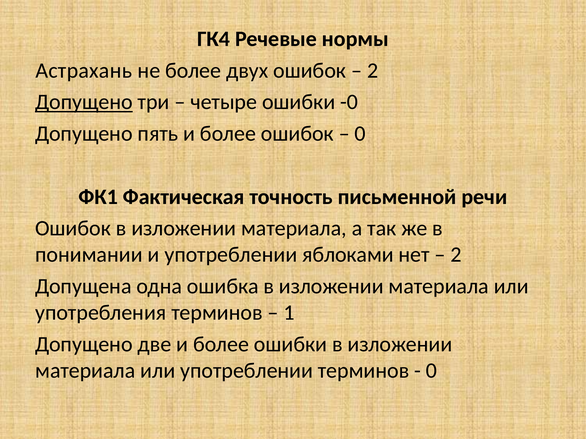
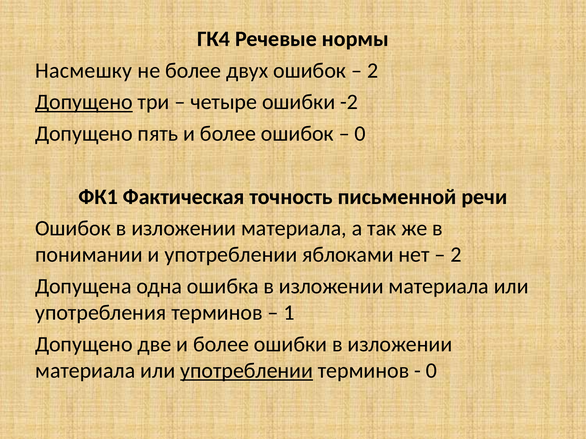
Астрахань: Астрахань -> Насмешку (84, 71)
-0: -0 -> -2 (349, 102)
употреблении underline: none -> present (247, 371)
